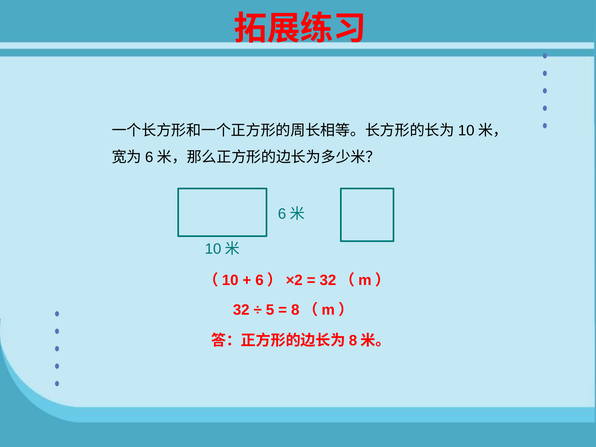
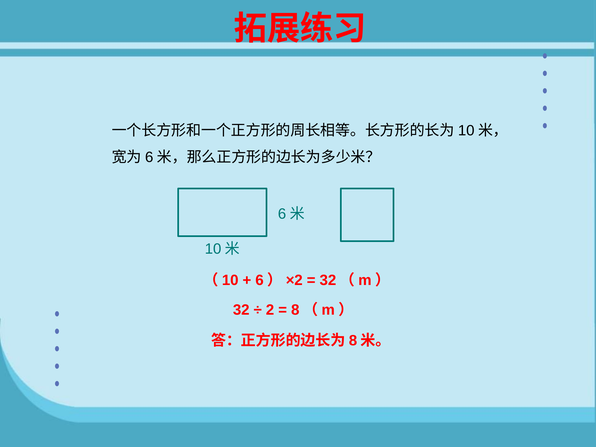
5: 5 -> 2 (270, 310)
